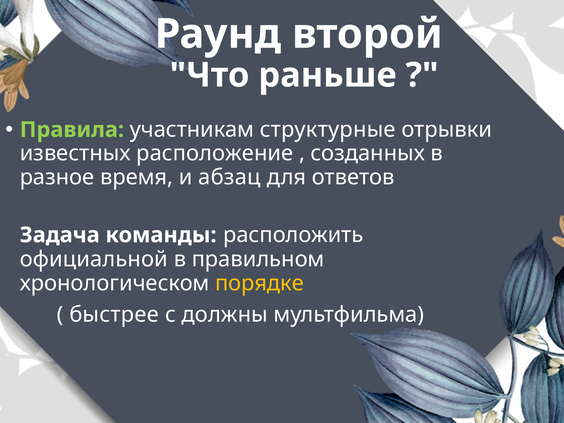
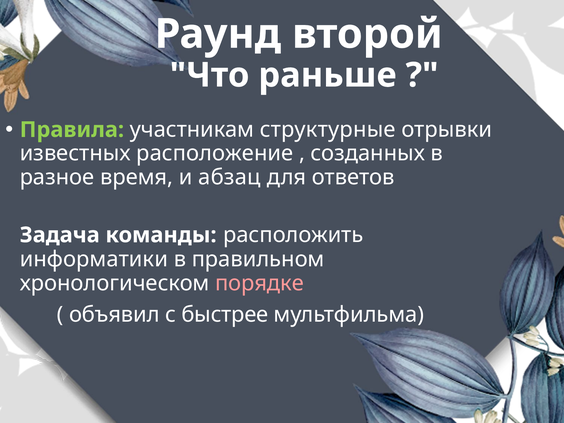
официальной: официальной -> информатики (94, 259)
порядке colour: yellow -> pink (259, 283)
быстрее: быстрее -> объявил (114, 315)
должны: должны -> быстрее (225, 315)
